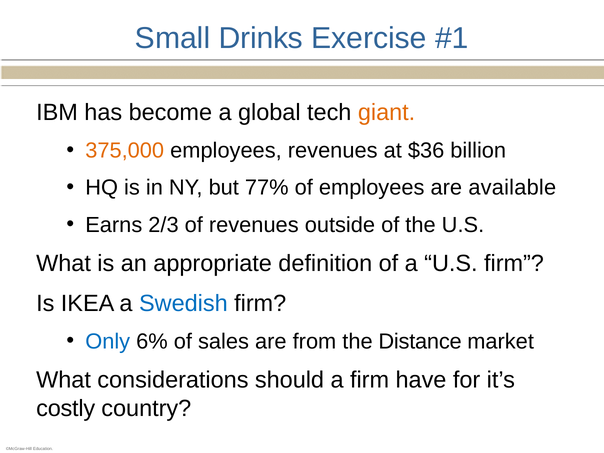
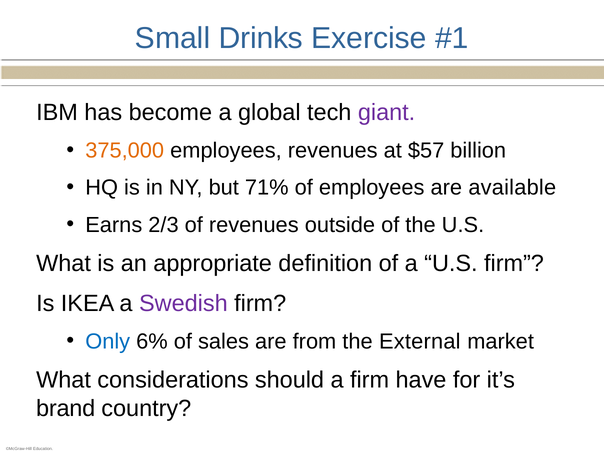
giant colour: orange -> purple (387, 112)
$36: $36 -> $57 (426, 151)
77%: 77% -> 71% (267, 188)
Swedish colour: blue -> purple (183, 303)
Distance: Distance -> External (420, 341)
costly: costly -> brand (66, 408)
